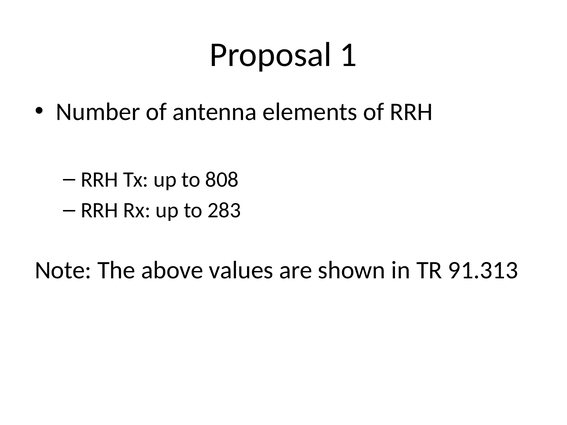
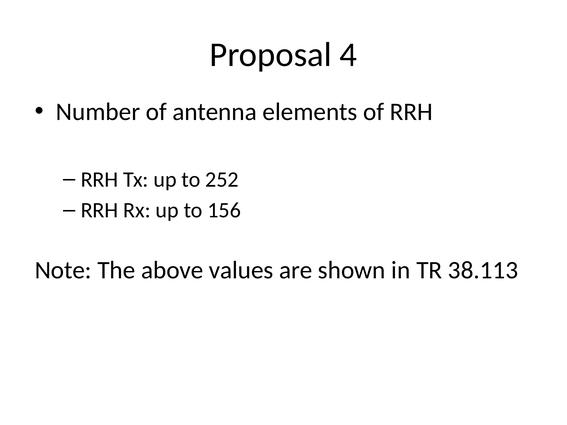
1: 1 -> 4 (348, 55)
808: 808 -> 252 (222, 180)
283: 283 -> 156 (224, 210)
91.313: 91.313 -> 38.113 (483, 270)
